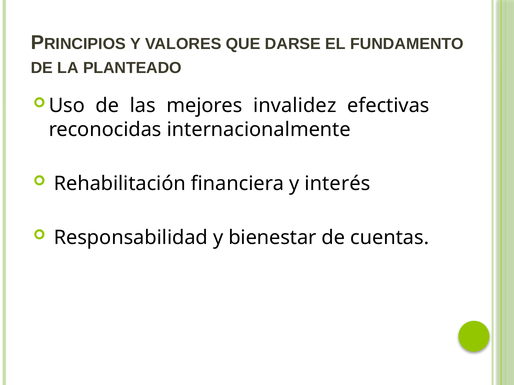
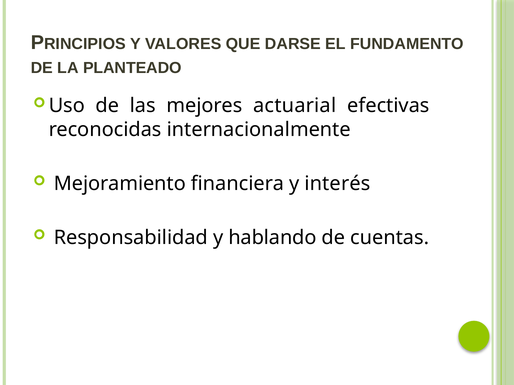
invalidez: invalidez -> actuarial (295, 106)
Rehabilitación: Rehabilitación -> Mejoramiento (120, 184)
bienestar: bienestar -> hablando (272, 238)
